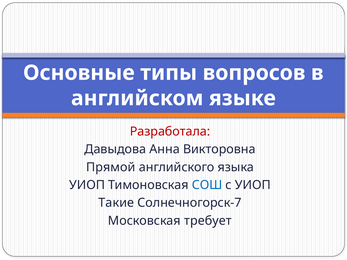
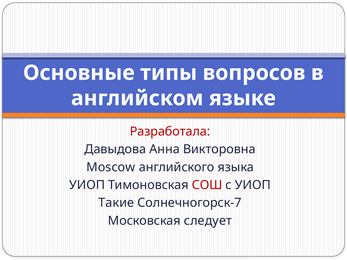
Прямой: Прямой -> Moscow (111, 167)
СОШ colour: blue -> red (207, 185)
требует: требует -> следует (208, 221)
